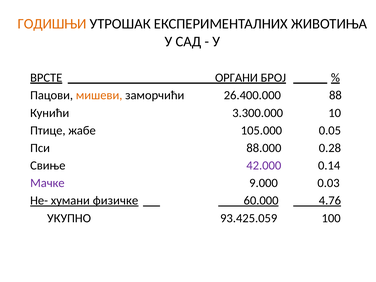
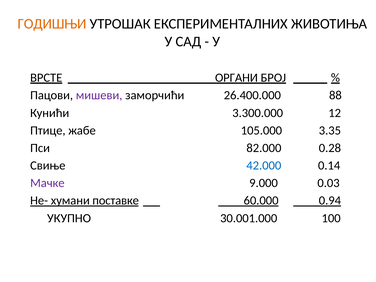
мишеви colour: orange -> purple (99, 95)
10: 10 -> 12 (335, 113)
0.05: 0.05 -> 3.35 (330, 130)
88.000: 88.000 -> 82.000 (264, 148)
42.000 colour: purple -> blue (264, 166)
физичке: физичке -> поставке (116, 201)
4.76: 4.76 -> 0.94 (330, 201)
93.425.059: 93.425.059 -> 30.001.000 (249, 218)
